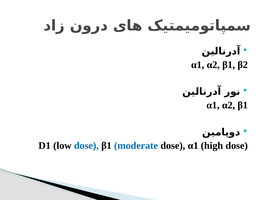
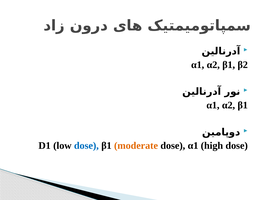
moderate colour: blue -> orange (136, 146)
